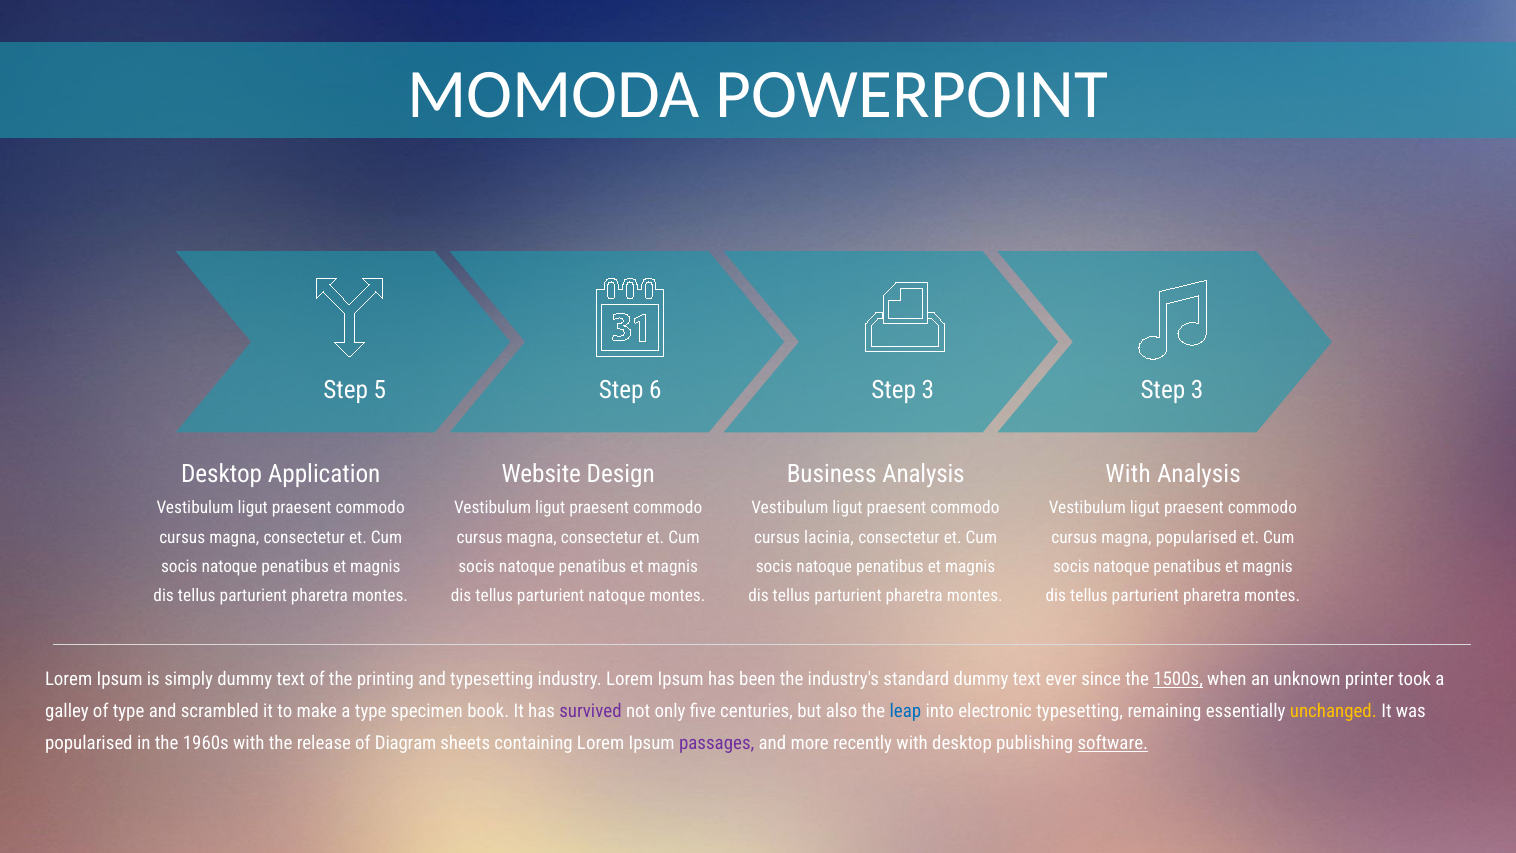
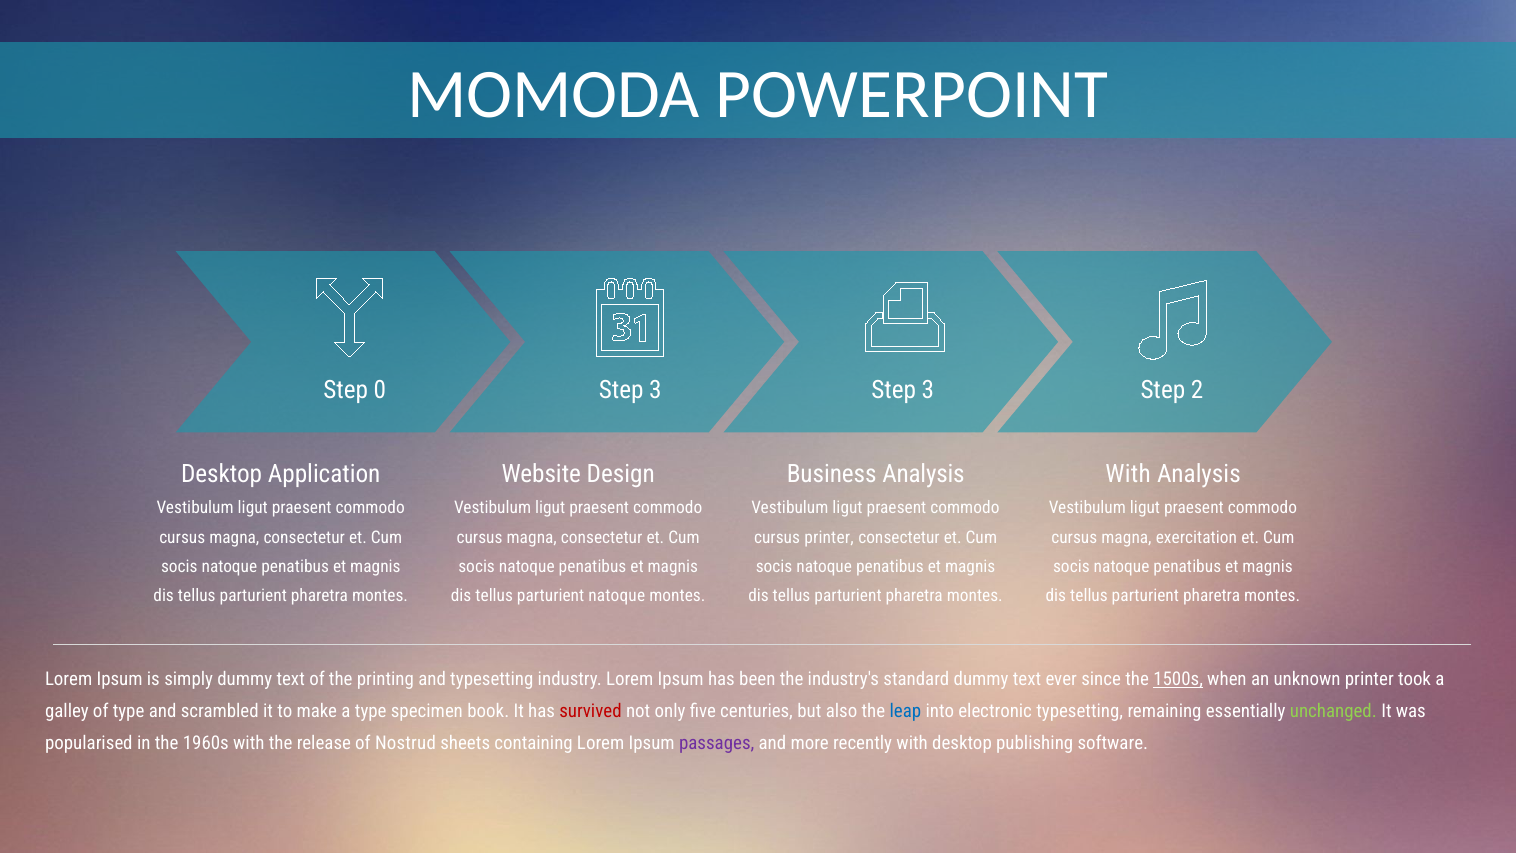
5: 5 -> 0 (380, 390)
6: 6 -> 3 (655, 390)
3: 3 -> 2 (1197, 390)
cursus lacinia: lacinia -> printer (829, 537)
magna popularised: popularised -> exercitation (1196, 537)
survived colour: purple -> red (590, 711)
unchanged colour: yellow -> light green (1333, 711)
Diagram: Diagram -> Nostrud (405, 743)
software underline: present -> none (1113, 743)
